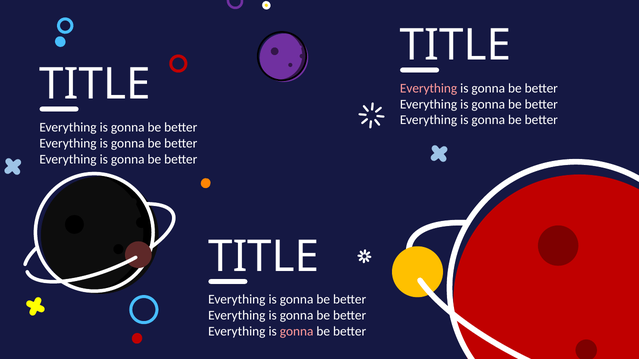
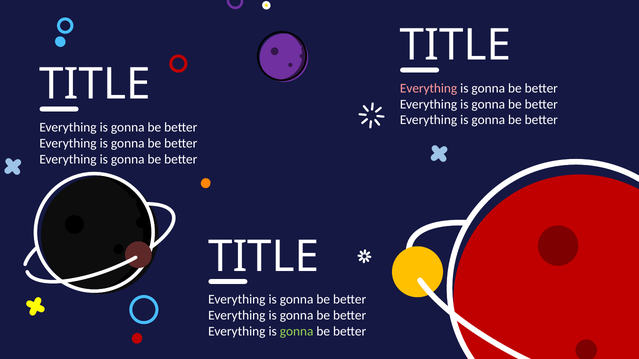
gonna colour: pink -> light green (297, 332)
